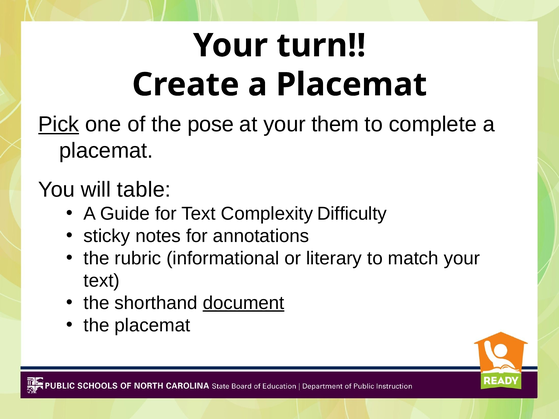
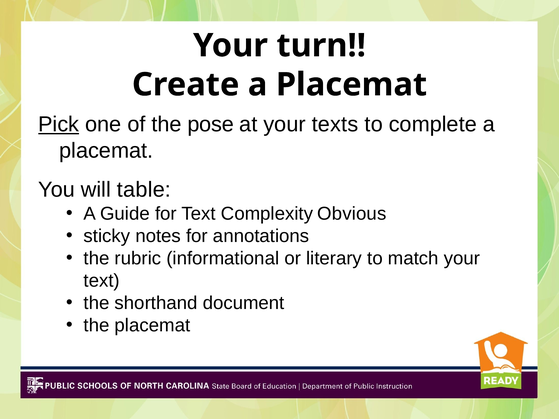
them: them -> texts (335, 124)
Difficulty: Difficulty -> Obvious (352, 214)
document underline: present -> none (244, 303)
